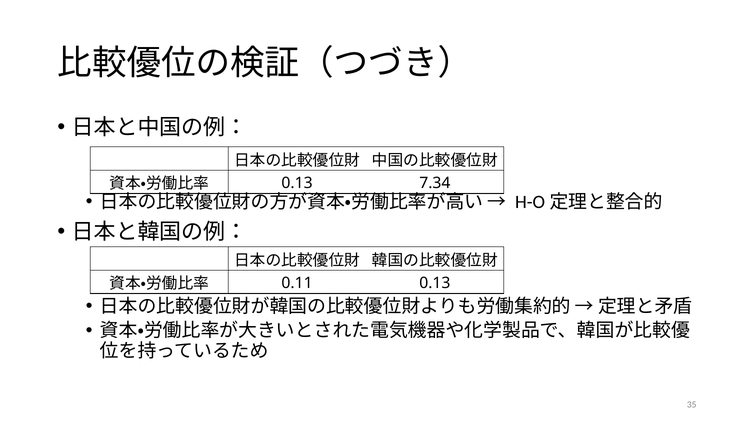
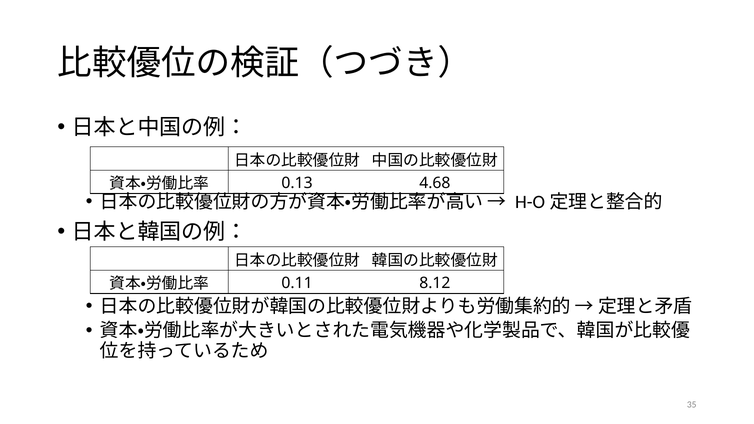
7.34: 7.34 -> 4.68 (435, 183)
0.11 0.13: 0.13 -> 8.12 (435, 283)
